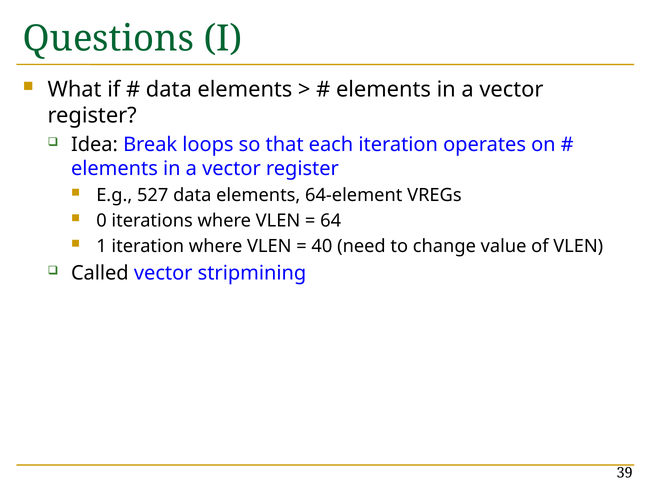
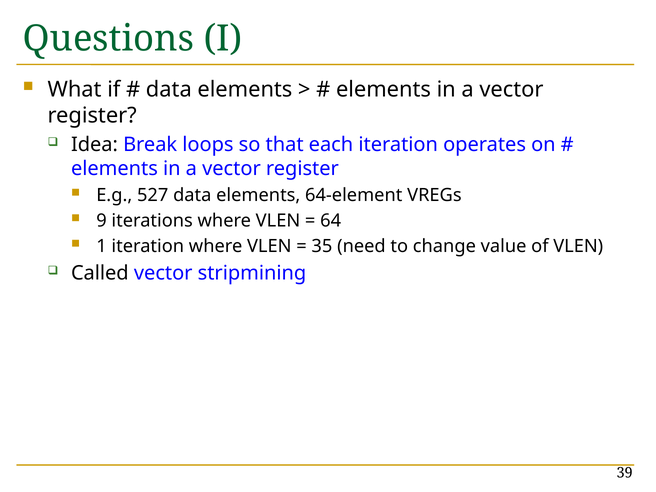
0: 0 -> 9 (102, 221)
40: 40 -> 35 (322, 246)
